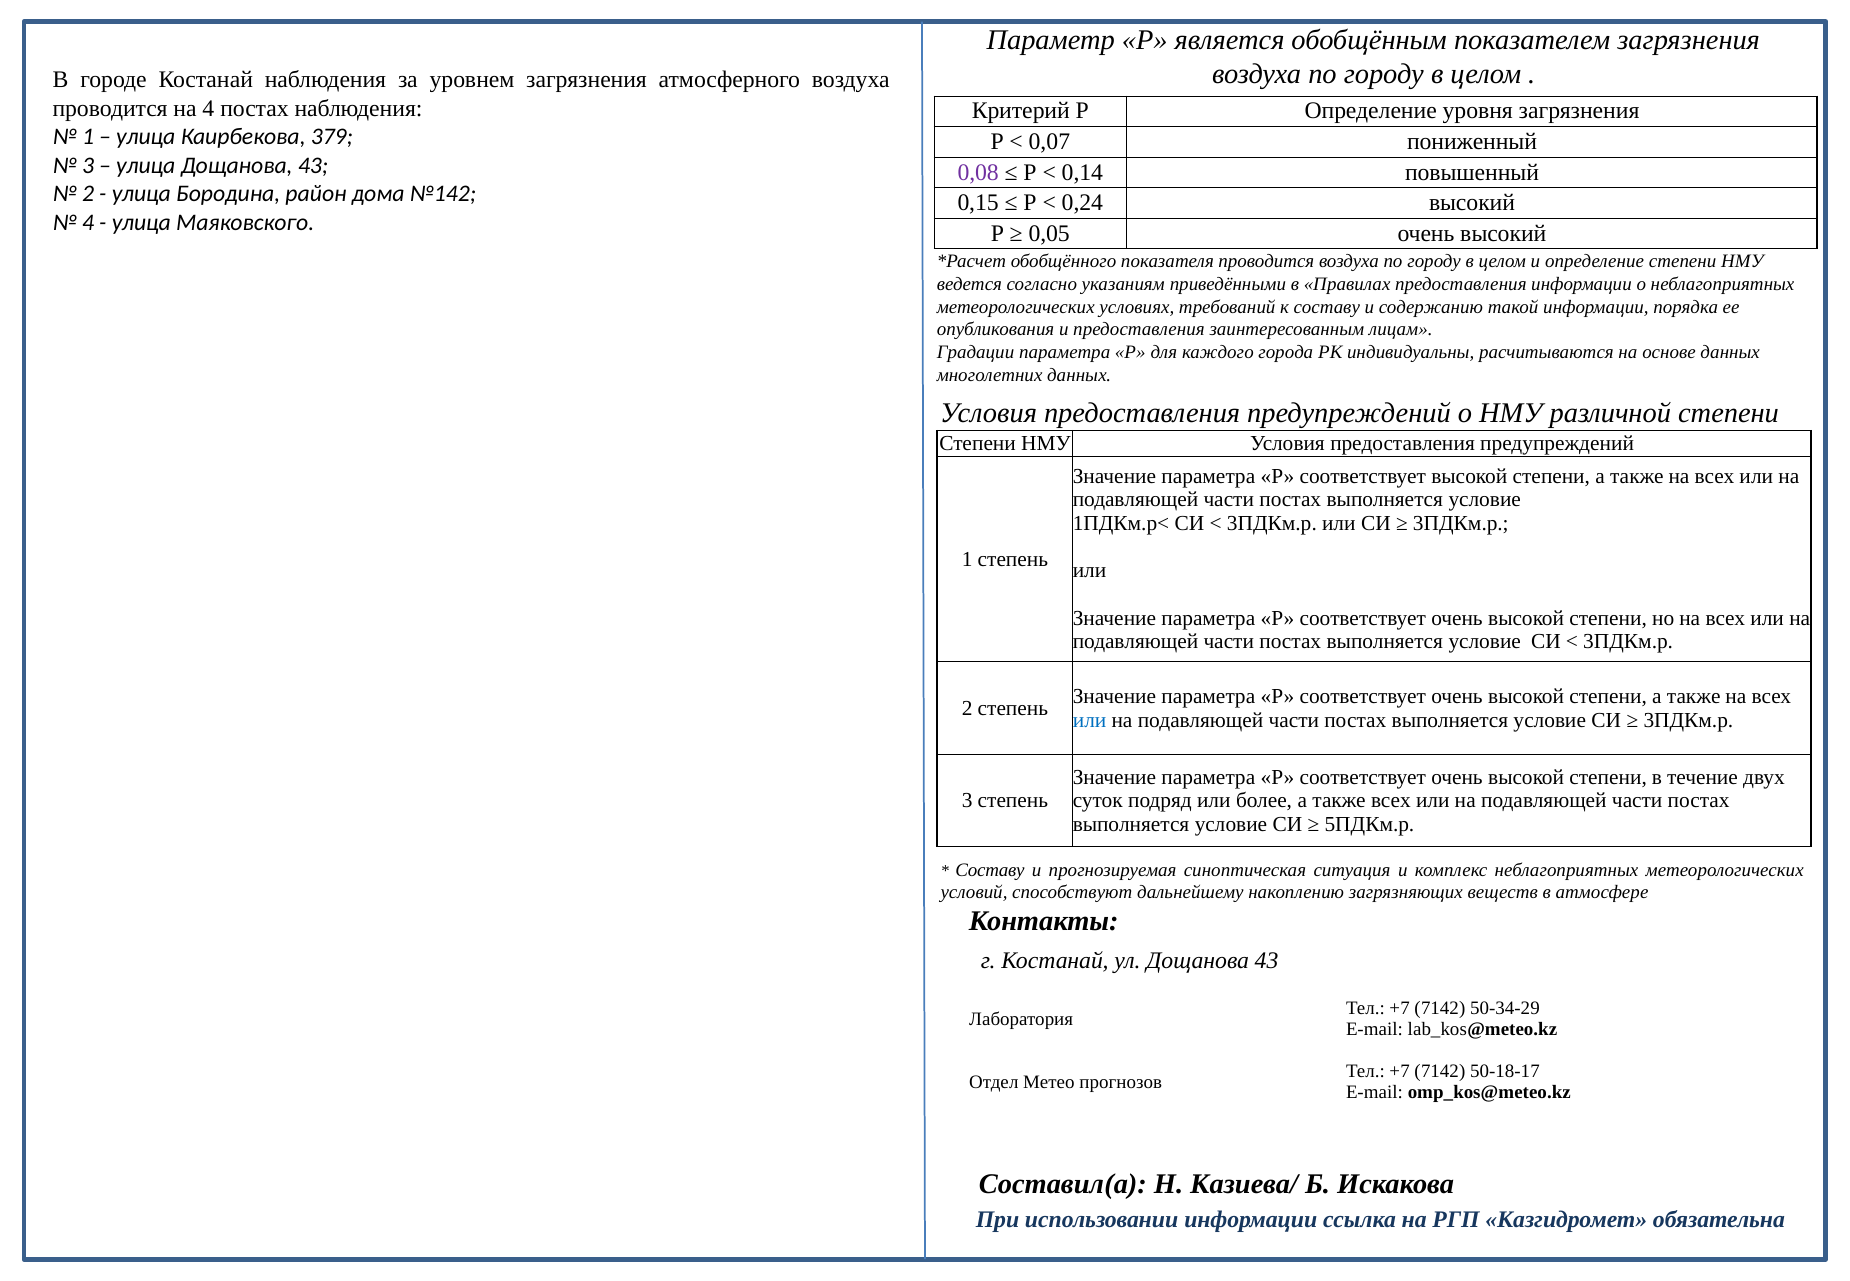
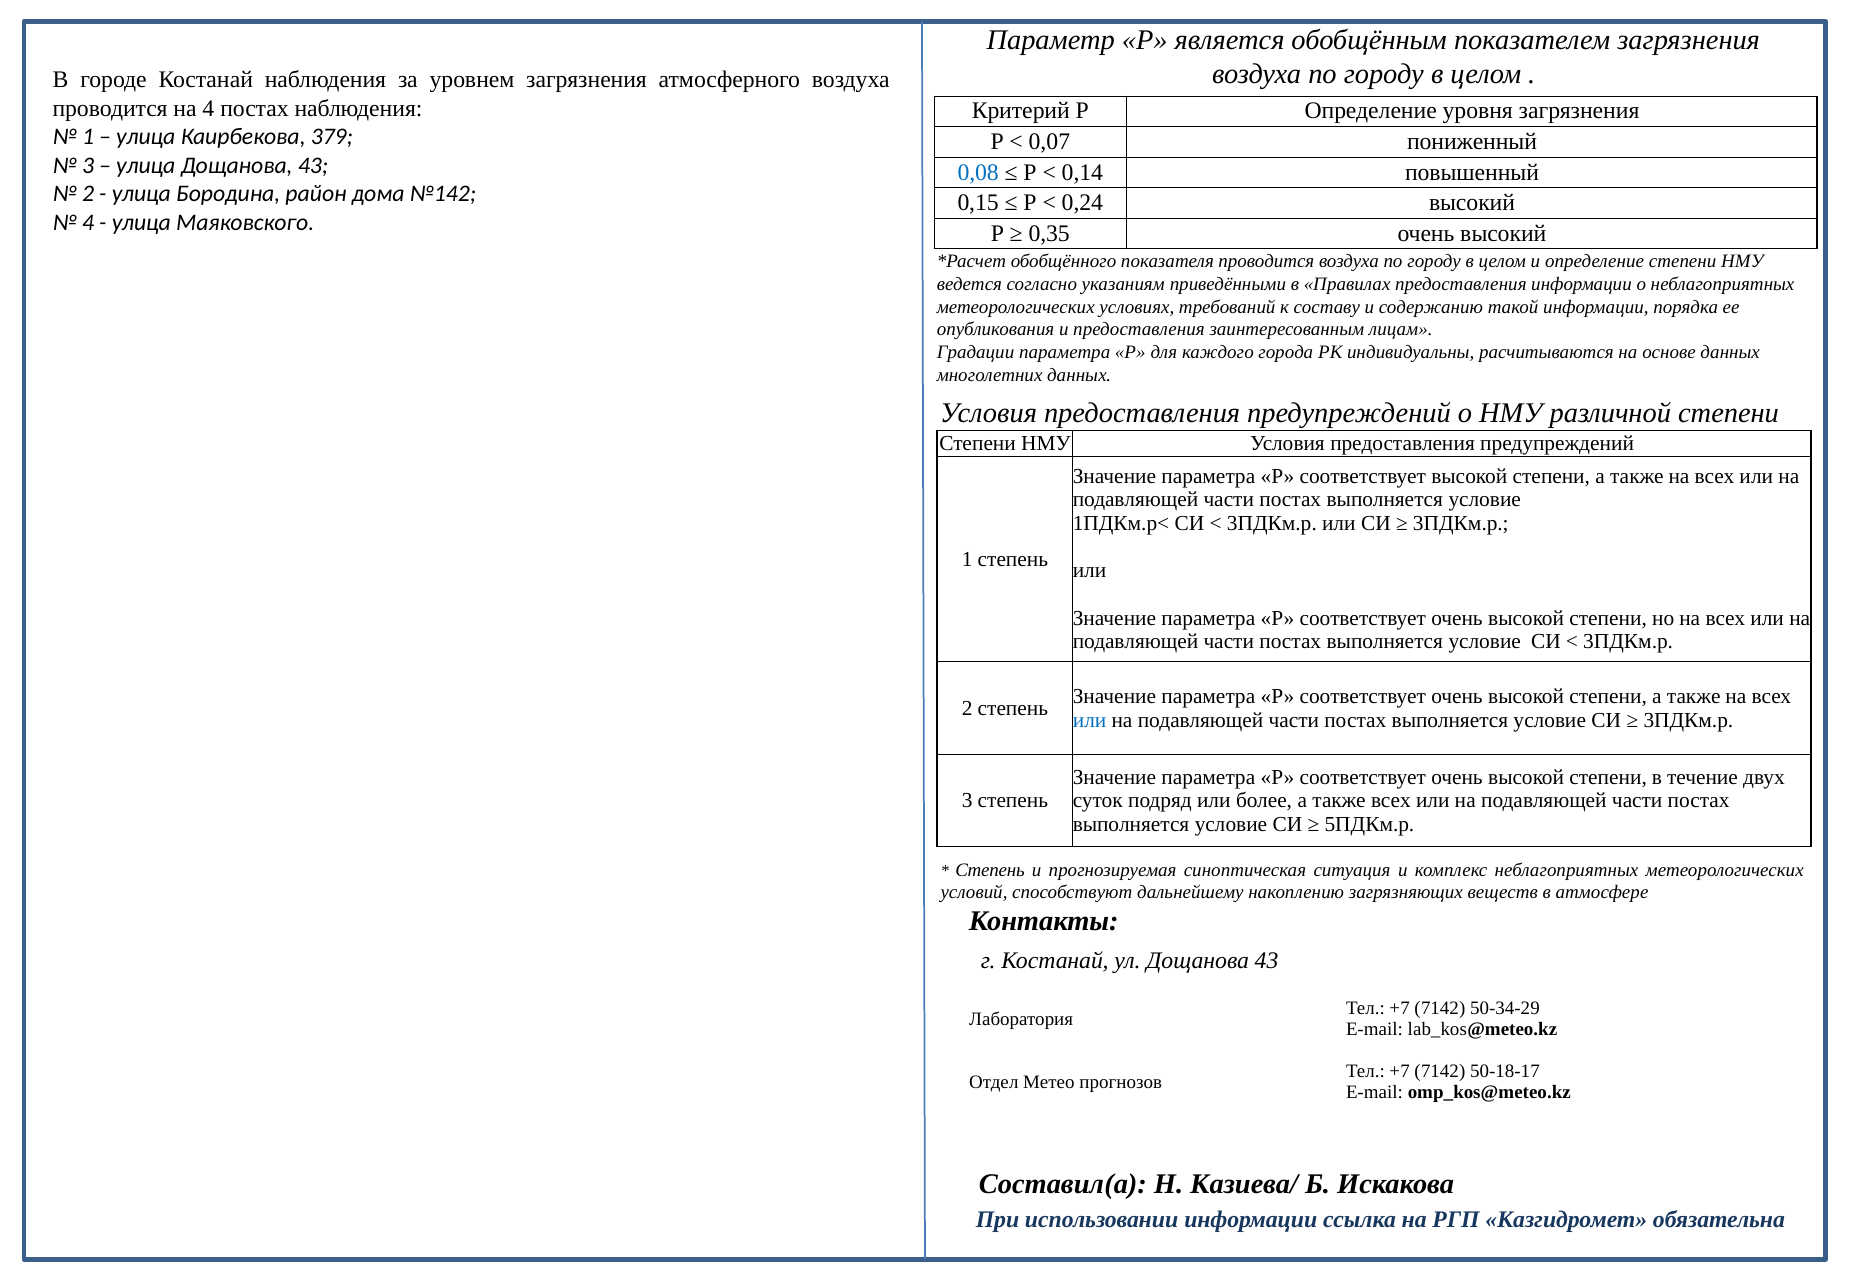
0,08 colour: purple -> blue (978, 172)
0,05: 0,05 -> 0,35 (1049, 233)
Составу: Составу -> Степень (990, 870)
